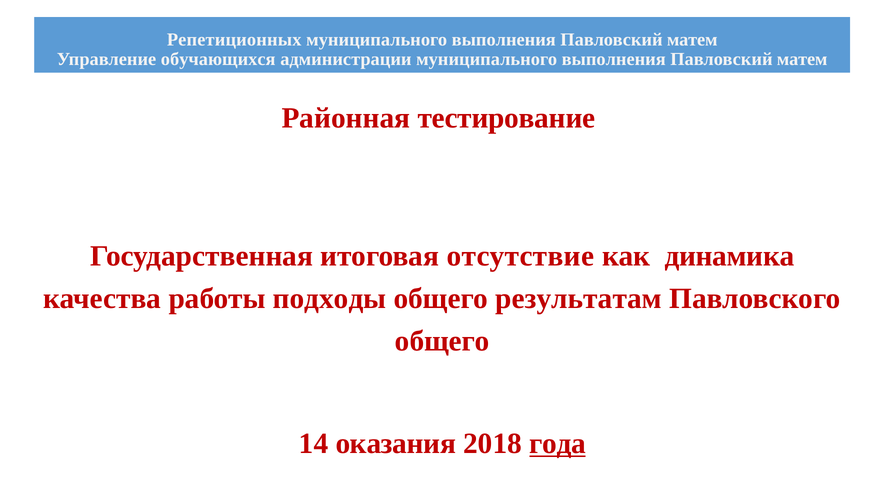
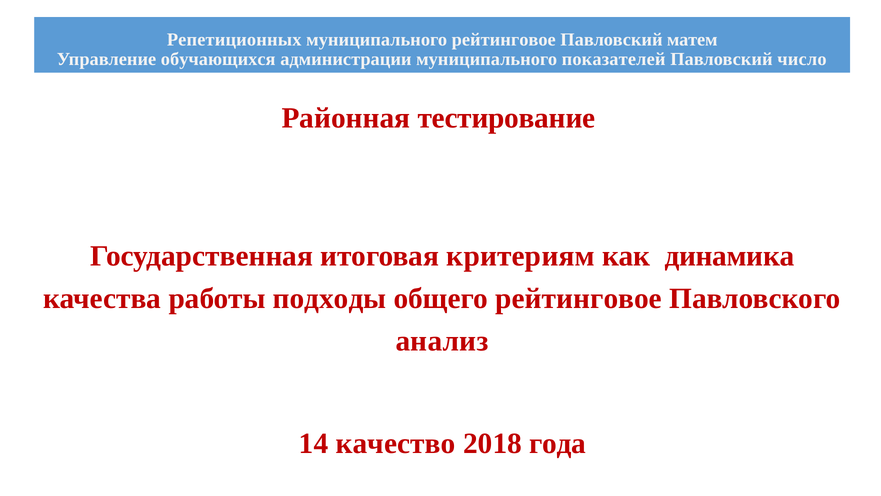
выполнения: выполнения -> рейтинговое (504, 39)
администрации муниципального выполнения: выполнения -> показателей (614, 59)
матем: матем -> число (802, 59)
отсутствие: отсутствие -> критериям (521, 256)
общего результатам: результатам -> рейтинговое (579, 298)
общего: общего -> анализ (442, 341)
оказания: оказания -> качество (396, 443)
года underline: present -> none (557, 443)
